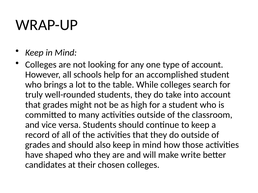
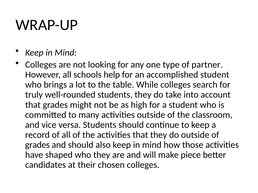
of account: account -> partner (207, 65)
write: write -> piece (191, 155)
